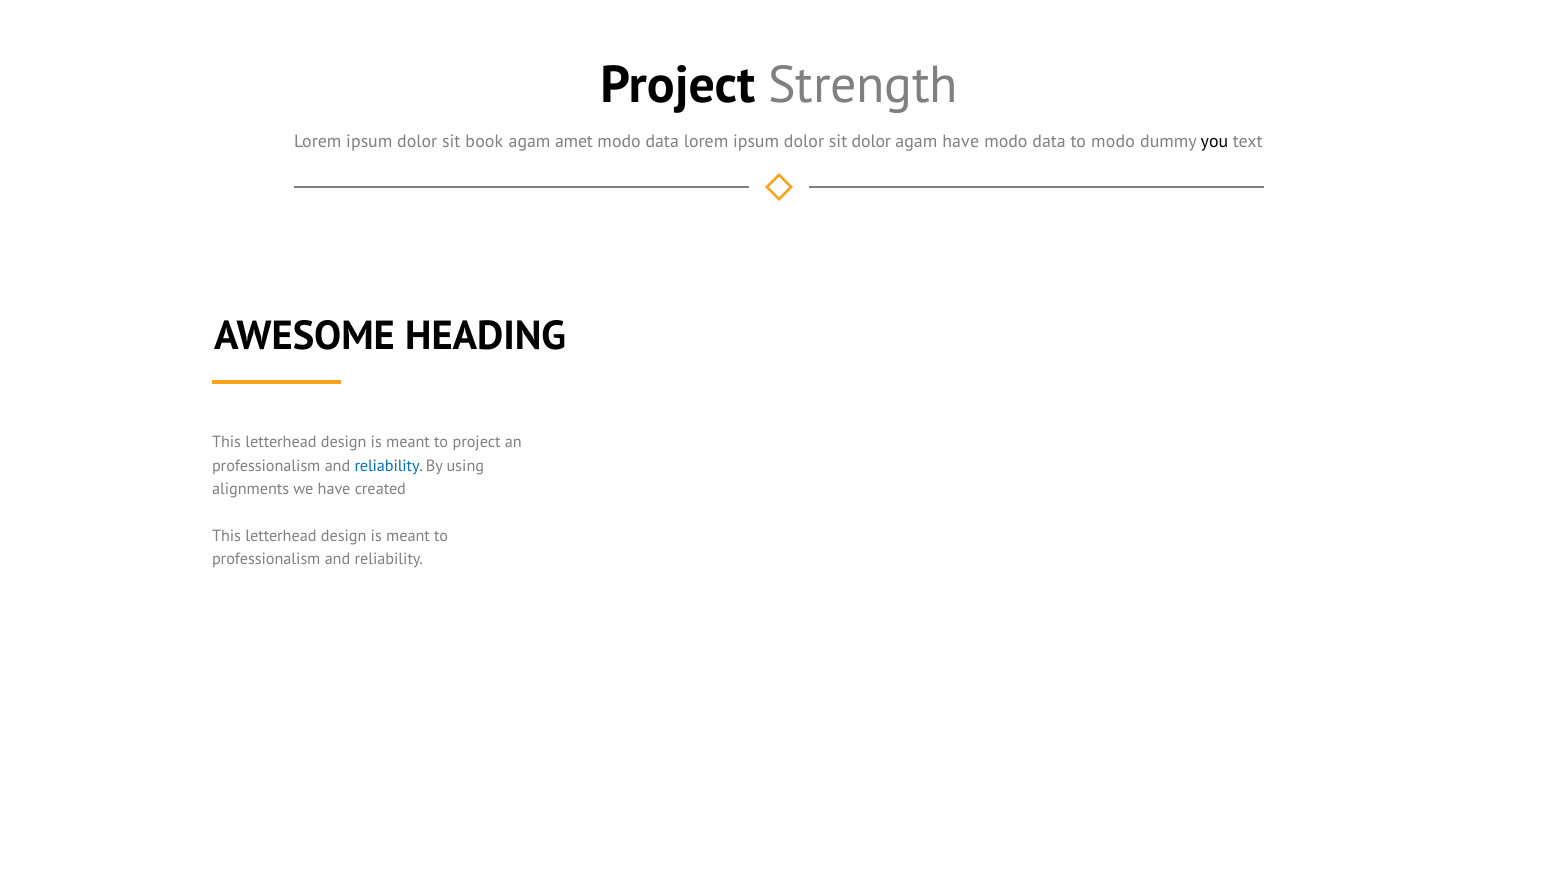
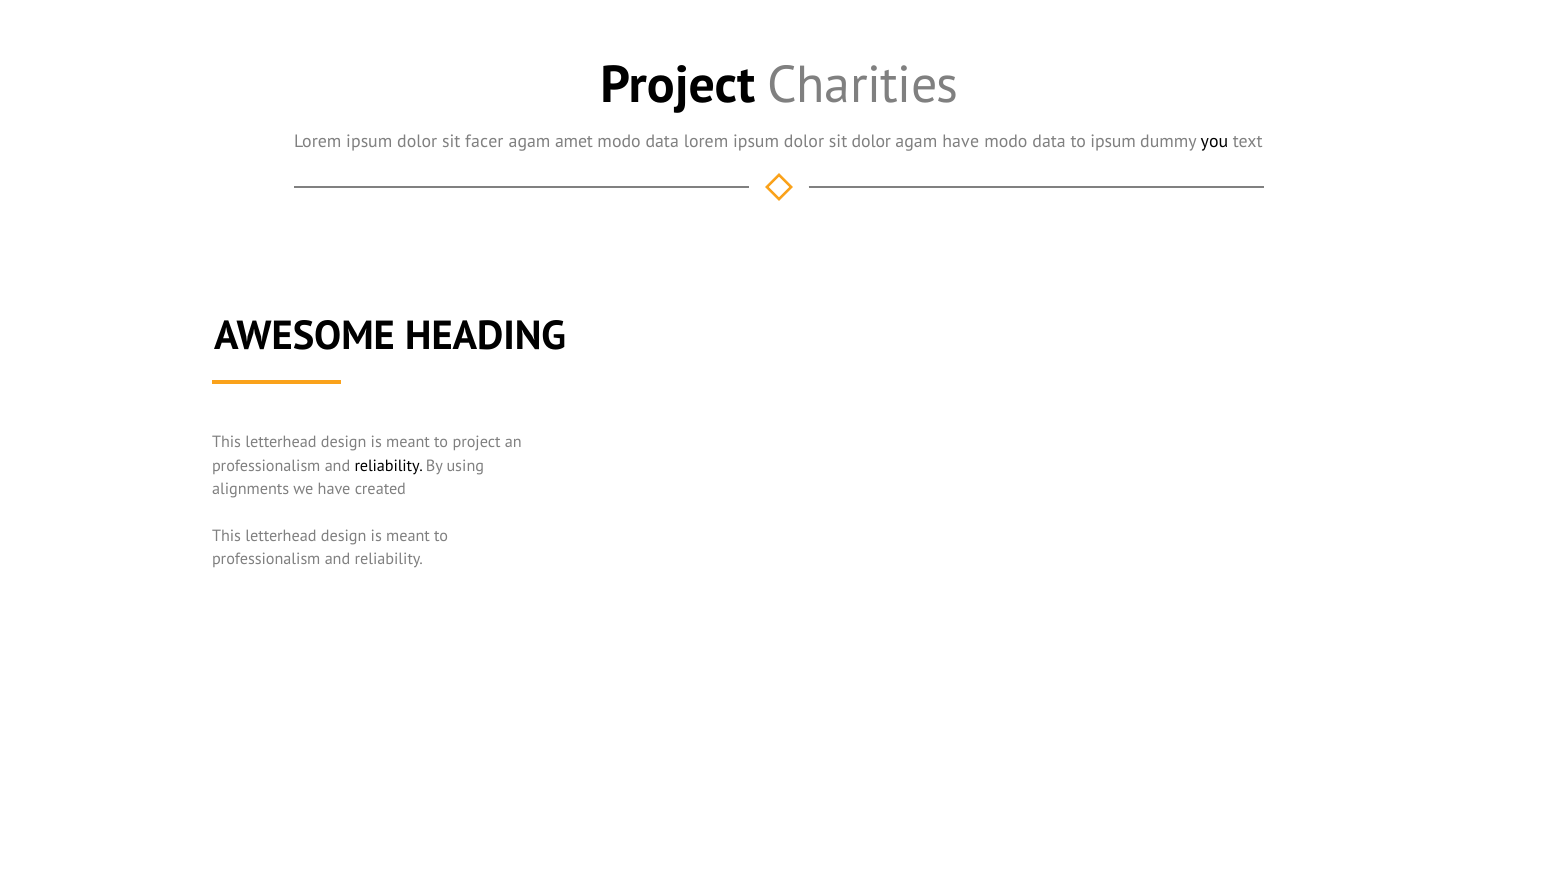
Strength: Strength -> Charities (863, 85)
book: book -> facer (484, 141)
to modo: modo -> ipsum (1113, 141)
reliability colour: blue -> black (389, 465)
